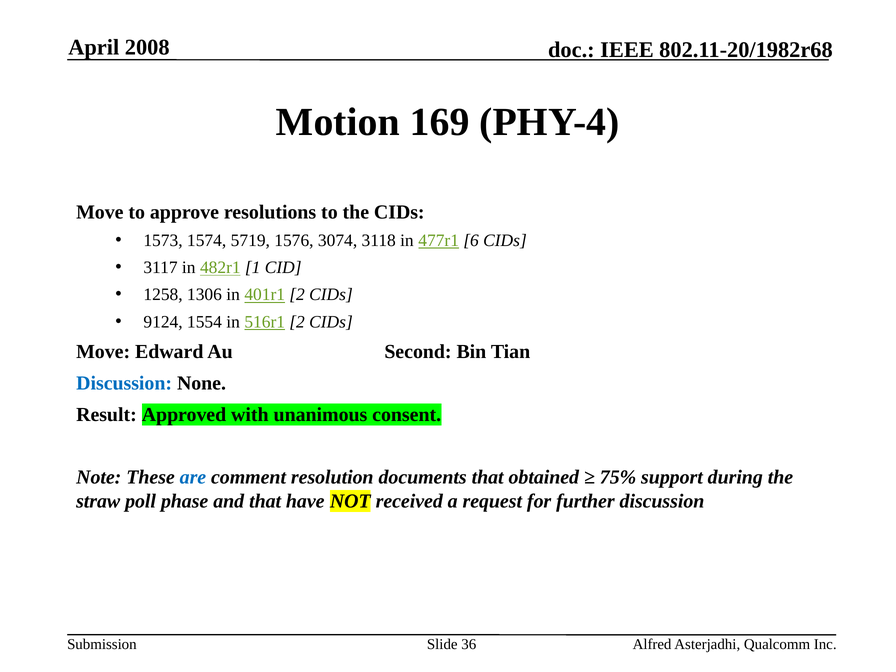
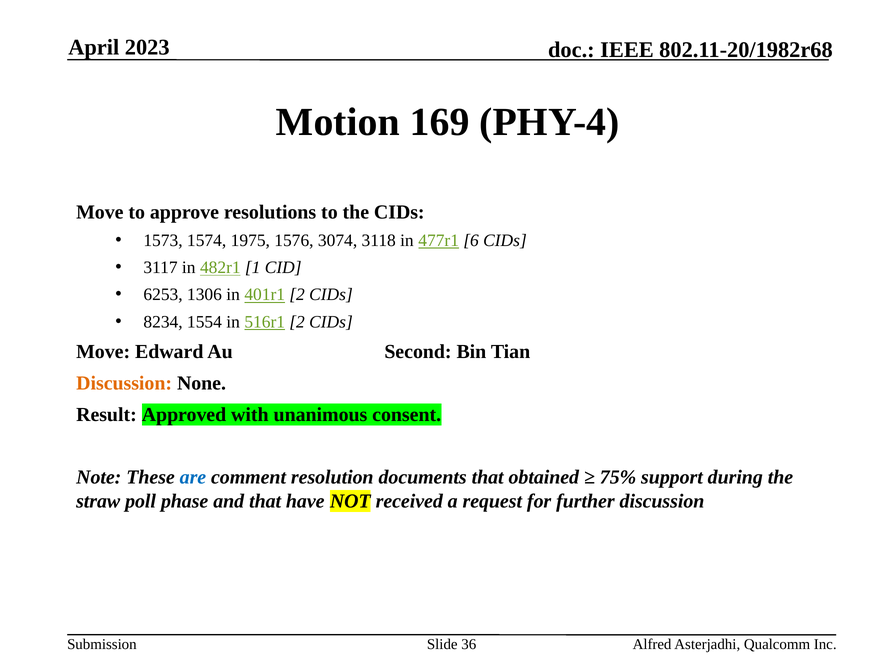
2008: 2008 -> 2023 (147, 47)
5719: 5719 -> 1975 (250, 240)
1258: 1258 -> 6253 (163, 295)
9124: 9124 -> 8234 (163, 322)
Discussion colour: blue -> orange (124, 383)
